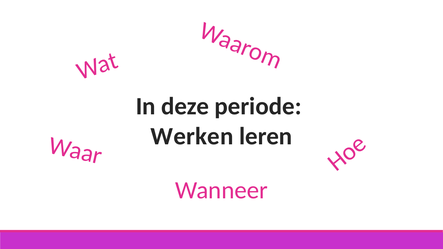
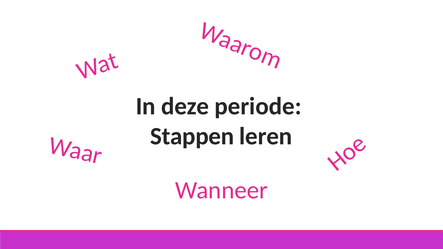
Werken: Werken -> Stappen (192, 136)
